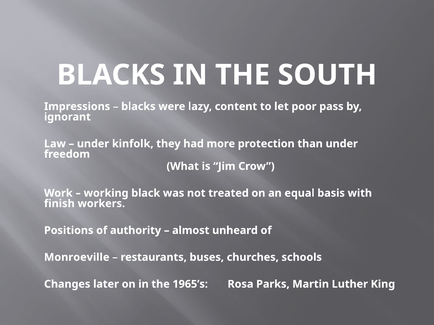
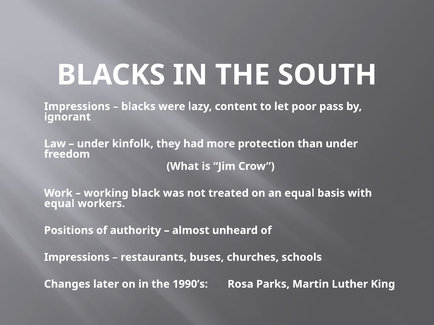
finish: finish -> equal (59, 204)
Monroeville: Monroeville -> Impressions (77, 258)
1965’s: 1965’s -> 1990’s (190, 285)
